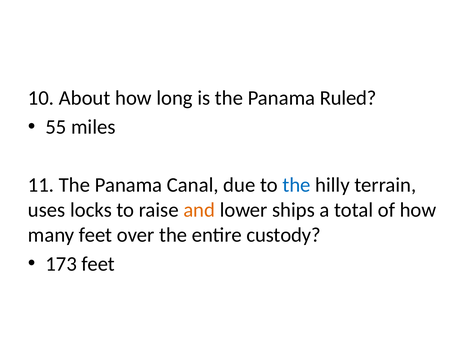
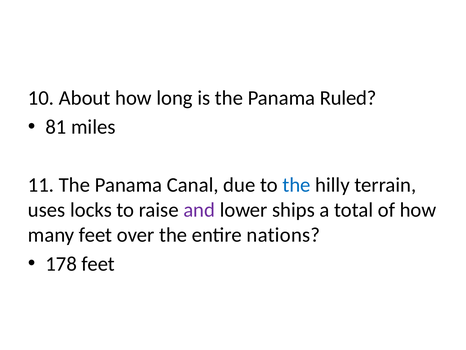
55: 55 -> 81 (56, 127)
and colour: orange -> purple (199, 210)
custody: custody -> nations (283, 234)
173: 173 -> 178 (61, 263)
